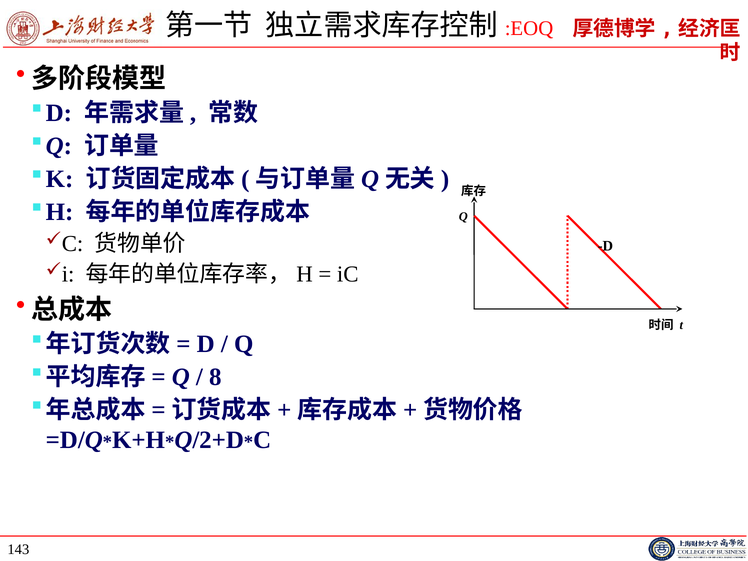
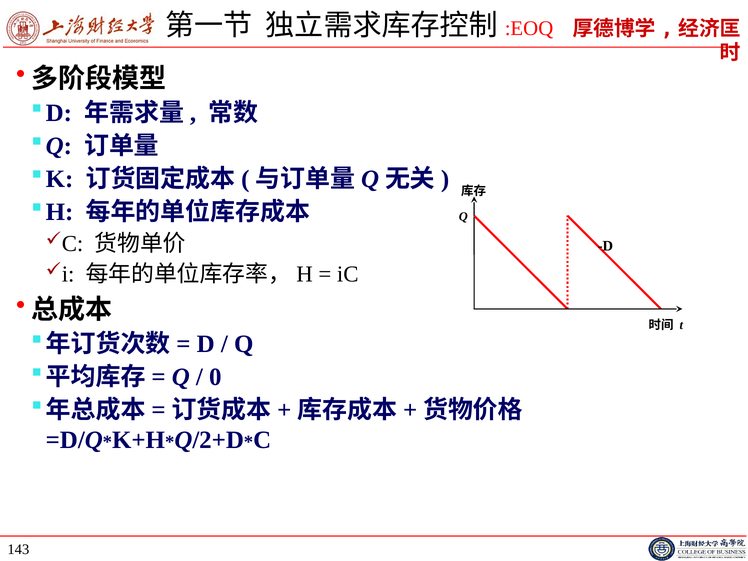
8: 8 -> 0 (215, 377)
